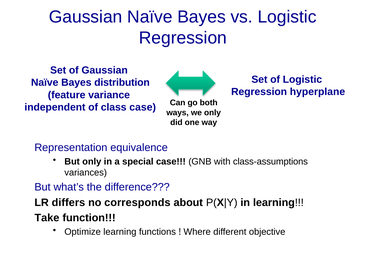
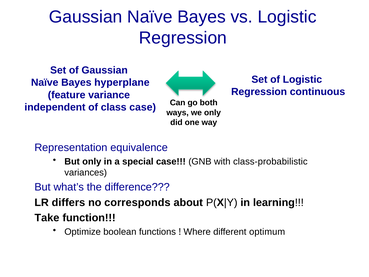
distribution: distribution -> hyperplane (122, 82)
hyperplane: hyperplane -> continuous (318, 92)
class-assumptions: class-assumptions -> class-probabilistic (270, 161)
Optimize learning: learning -> boolean (120, 232)
objective: objective -> optimum (267, 232)
